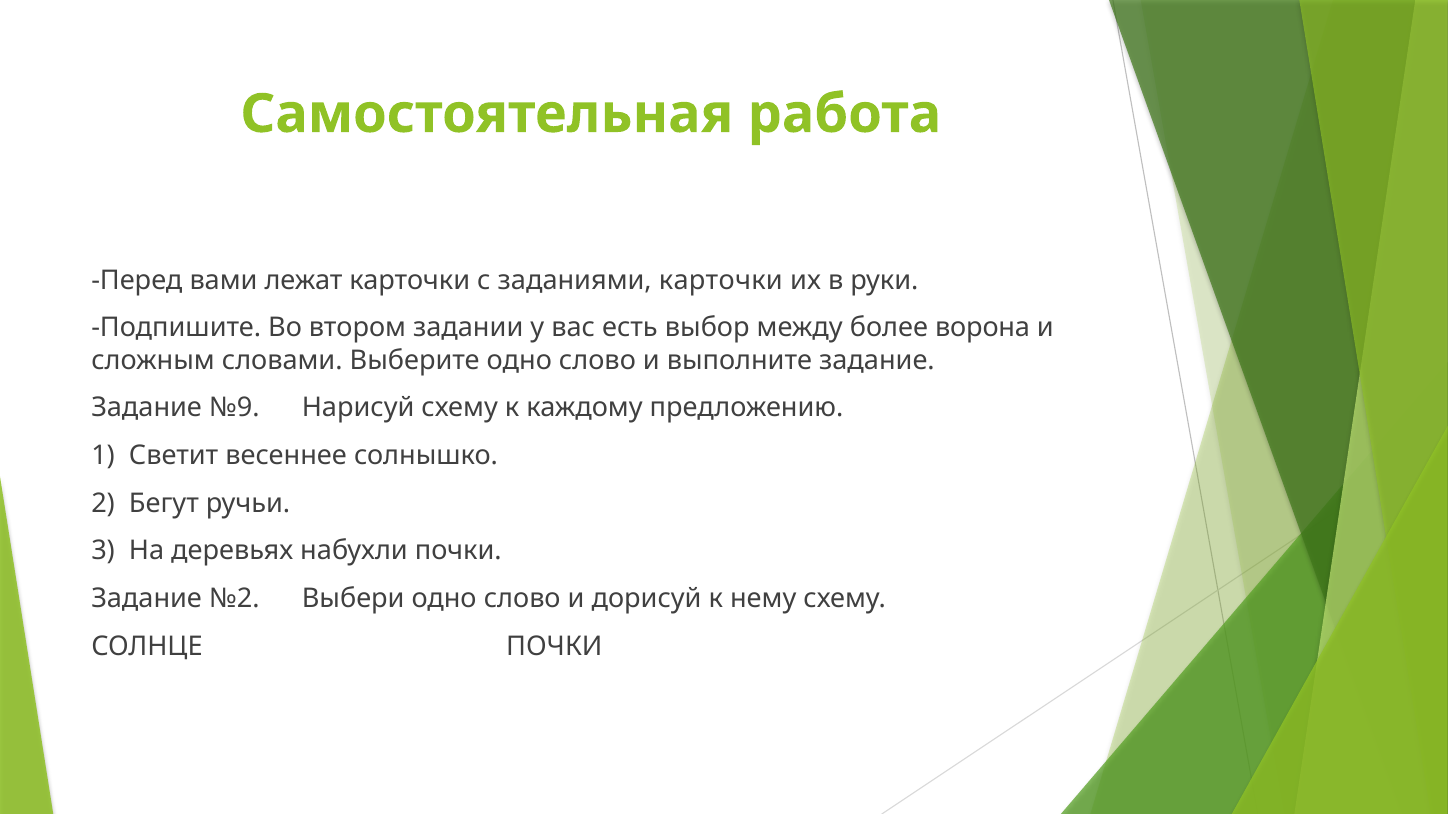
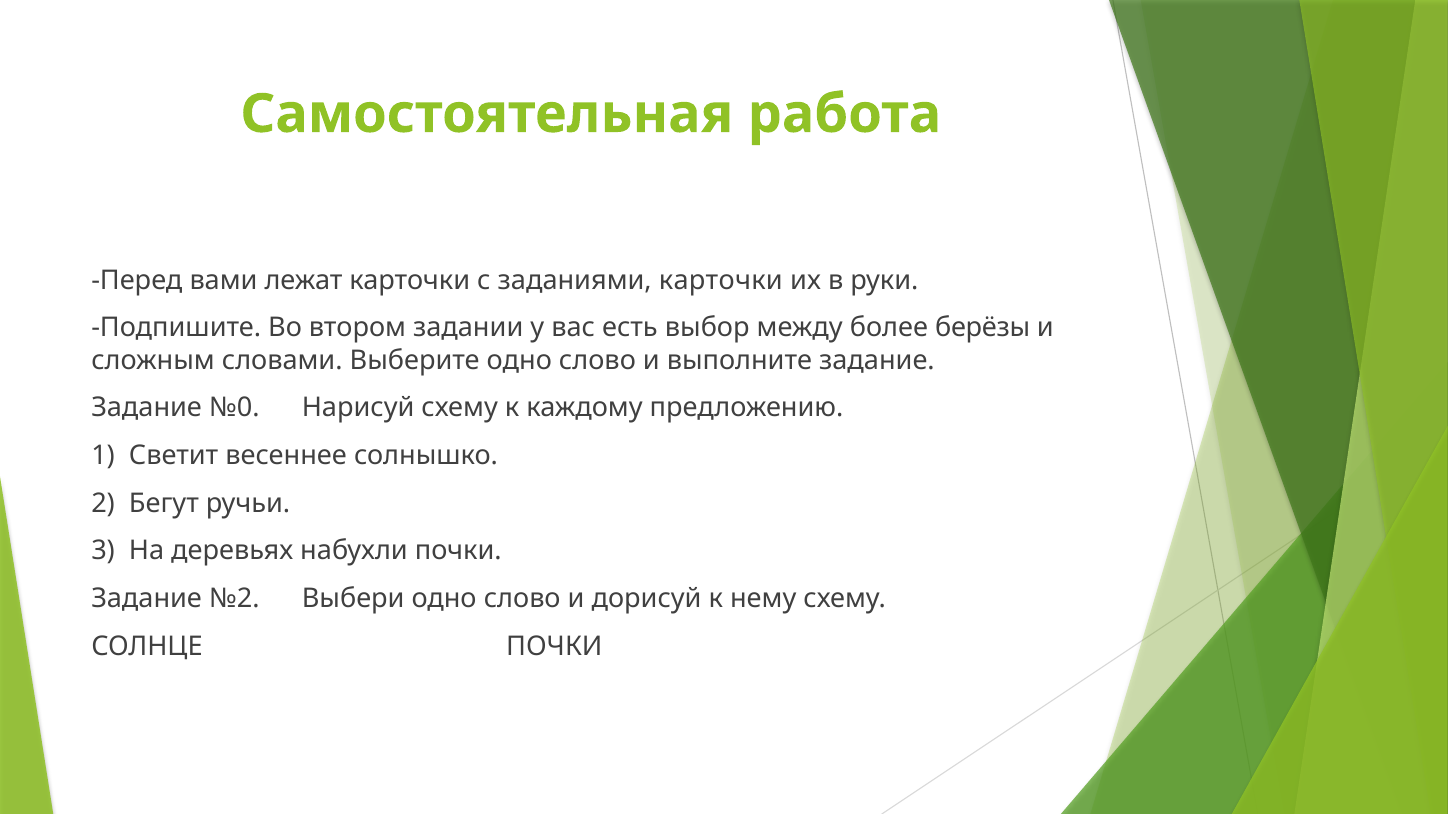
ворона: ворона -> берёзы (983, 328)
№9: №9 -> №0 (234, 408)
